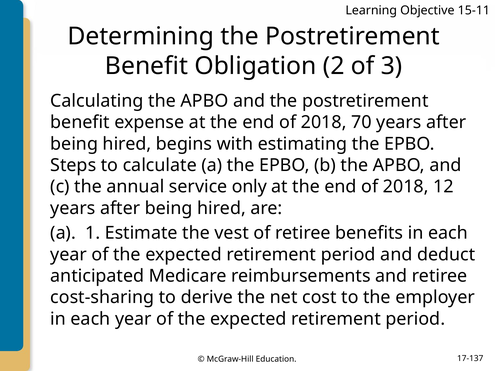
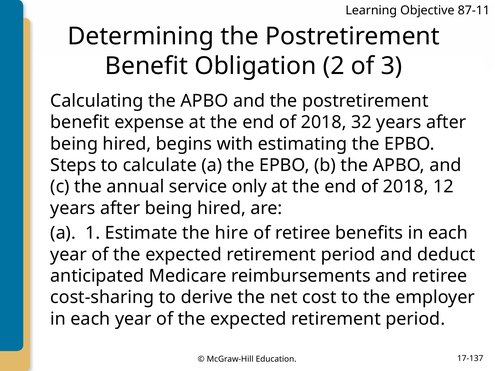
15-11: 15-11 -> 87-11 (474, 11)
70: 70 -> 32 (361, 123)
vest: vest -> hire (232, 233)
